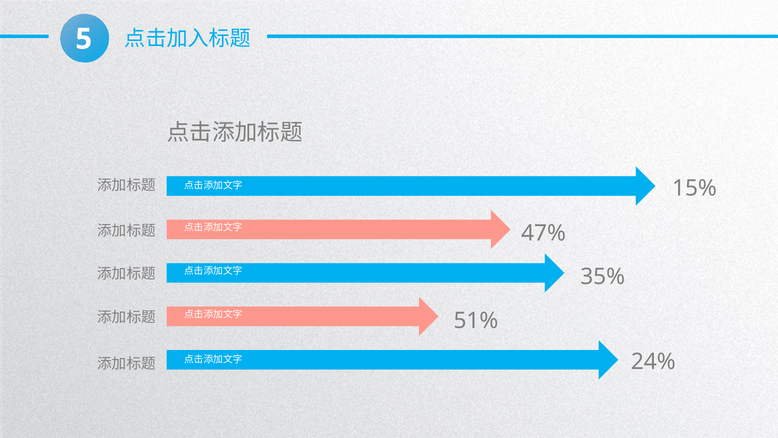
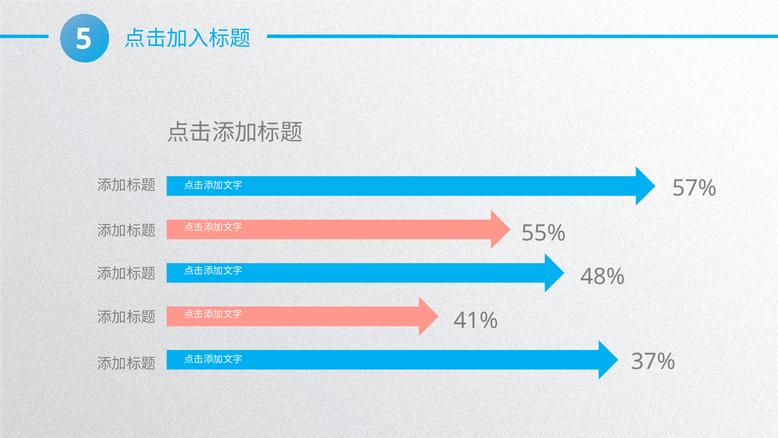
15%: 15% -> 57% (694, 188)
47%: 47% -> 55% (544, 233)
35%: 35% -> 48% (603, 277)
51%: 51% -> 41% (476, 320)
24%: 24% -> 37% (653, 362)
